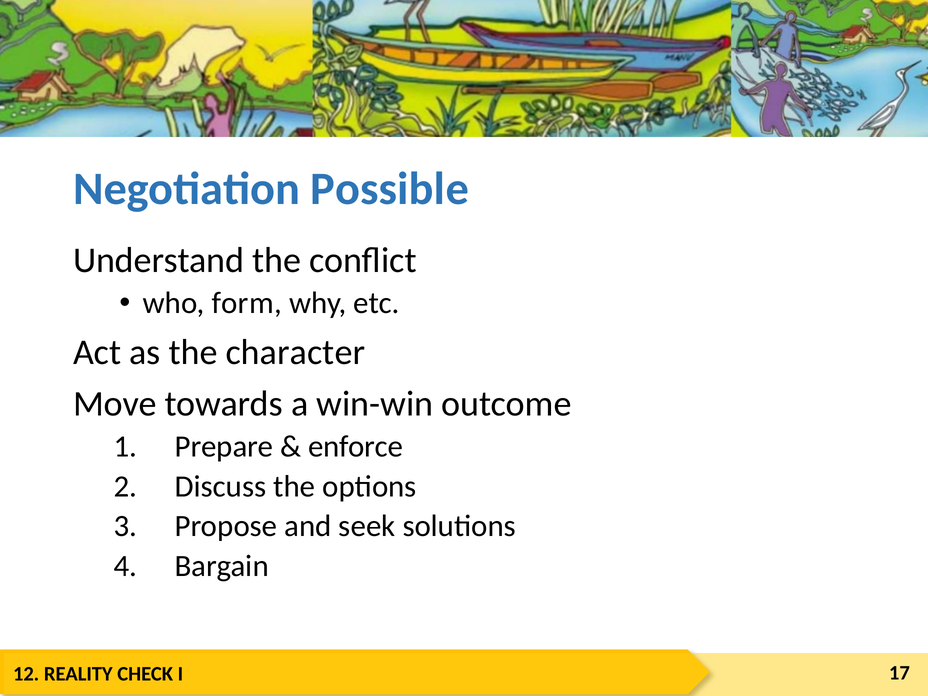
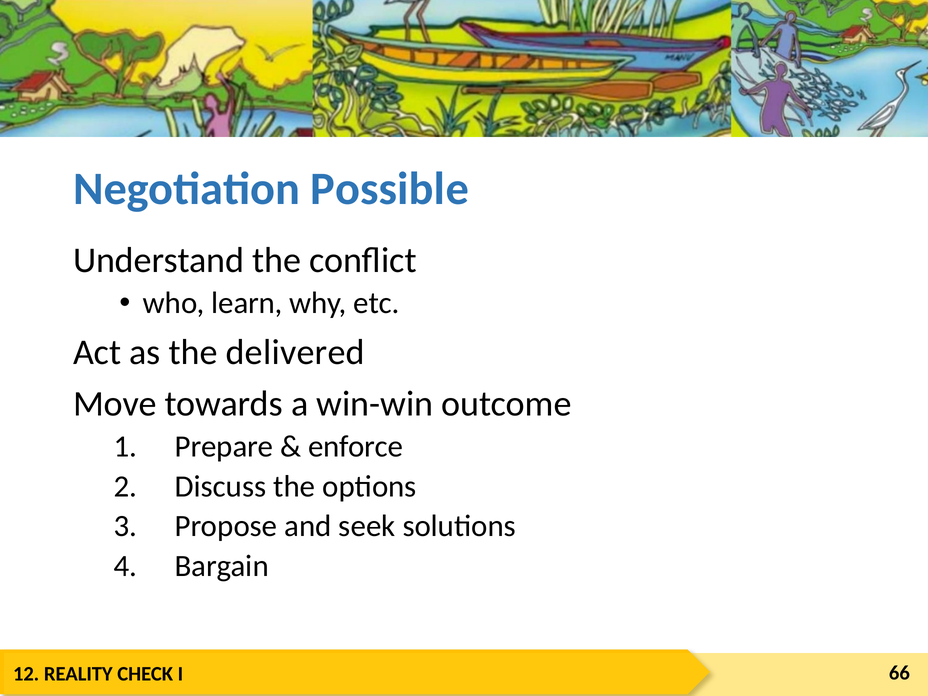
form: form -> learn (247, 303)
character: character -> delivered (295, 352)
17: 17 -> 66 (899, 673)
